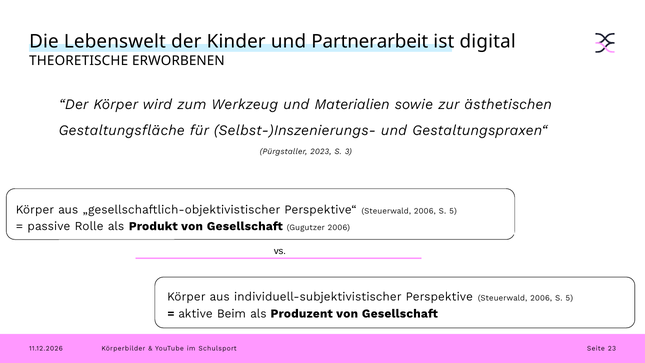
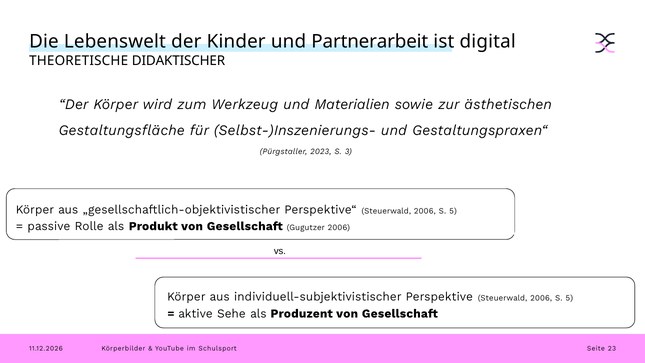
ERWORBENEN: ERWORBENEN -> DIDAKTISCHER (179, 61)
Beim: Beim -> Sehe (231, 313)
